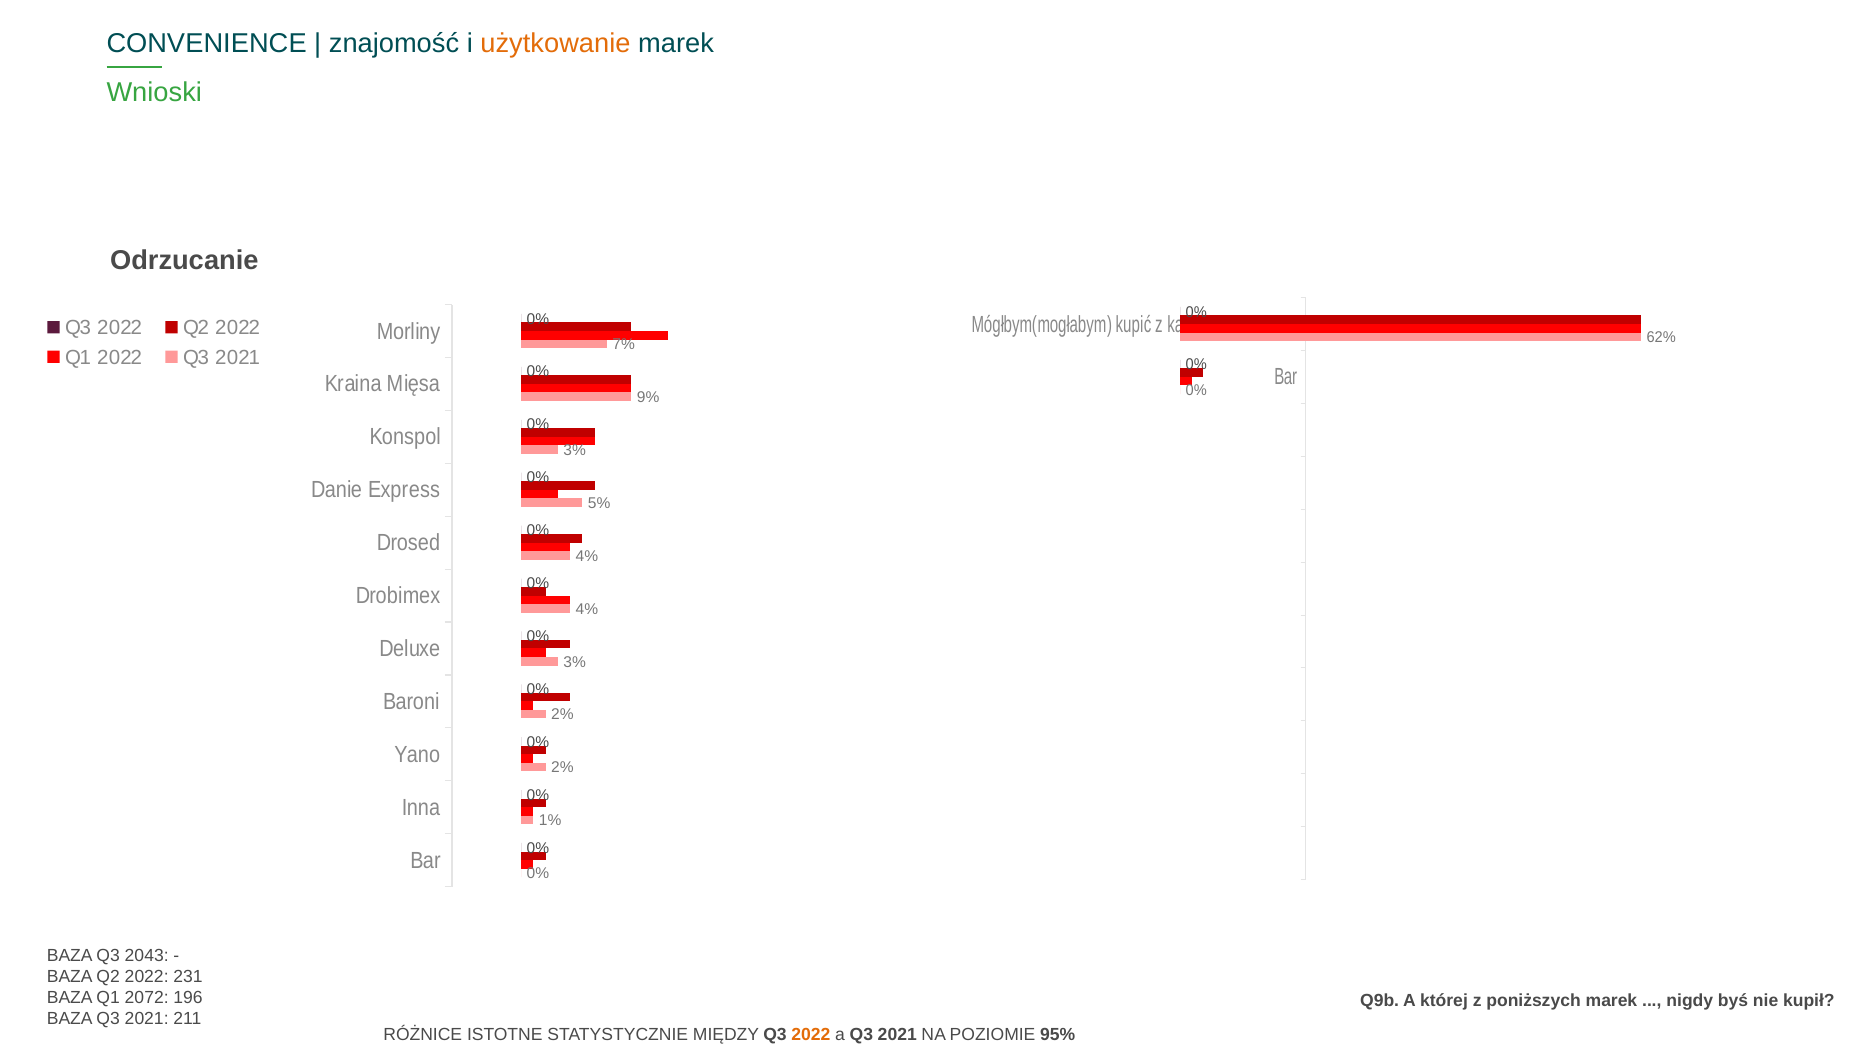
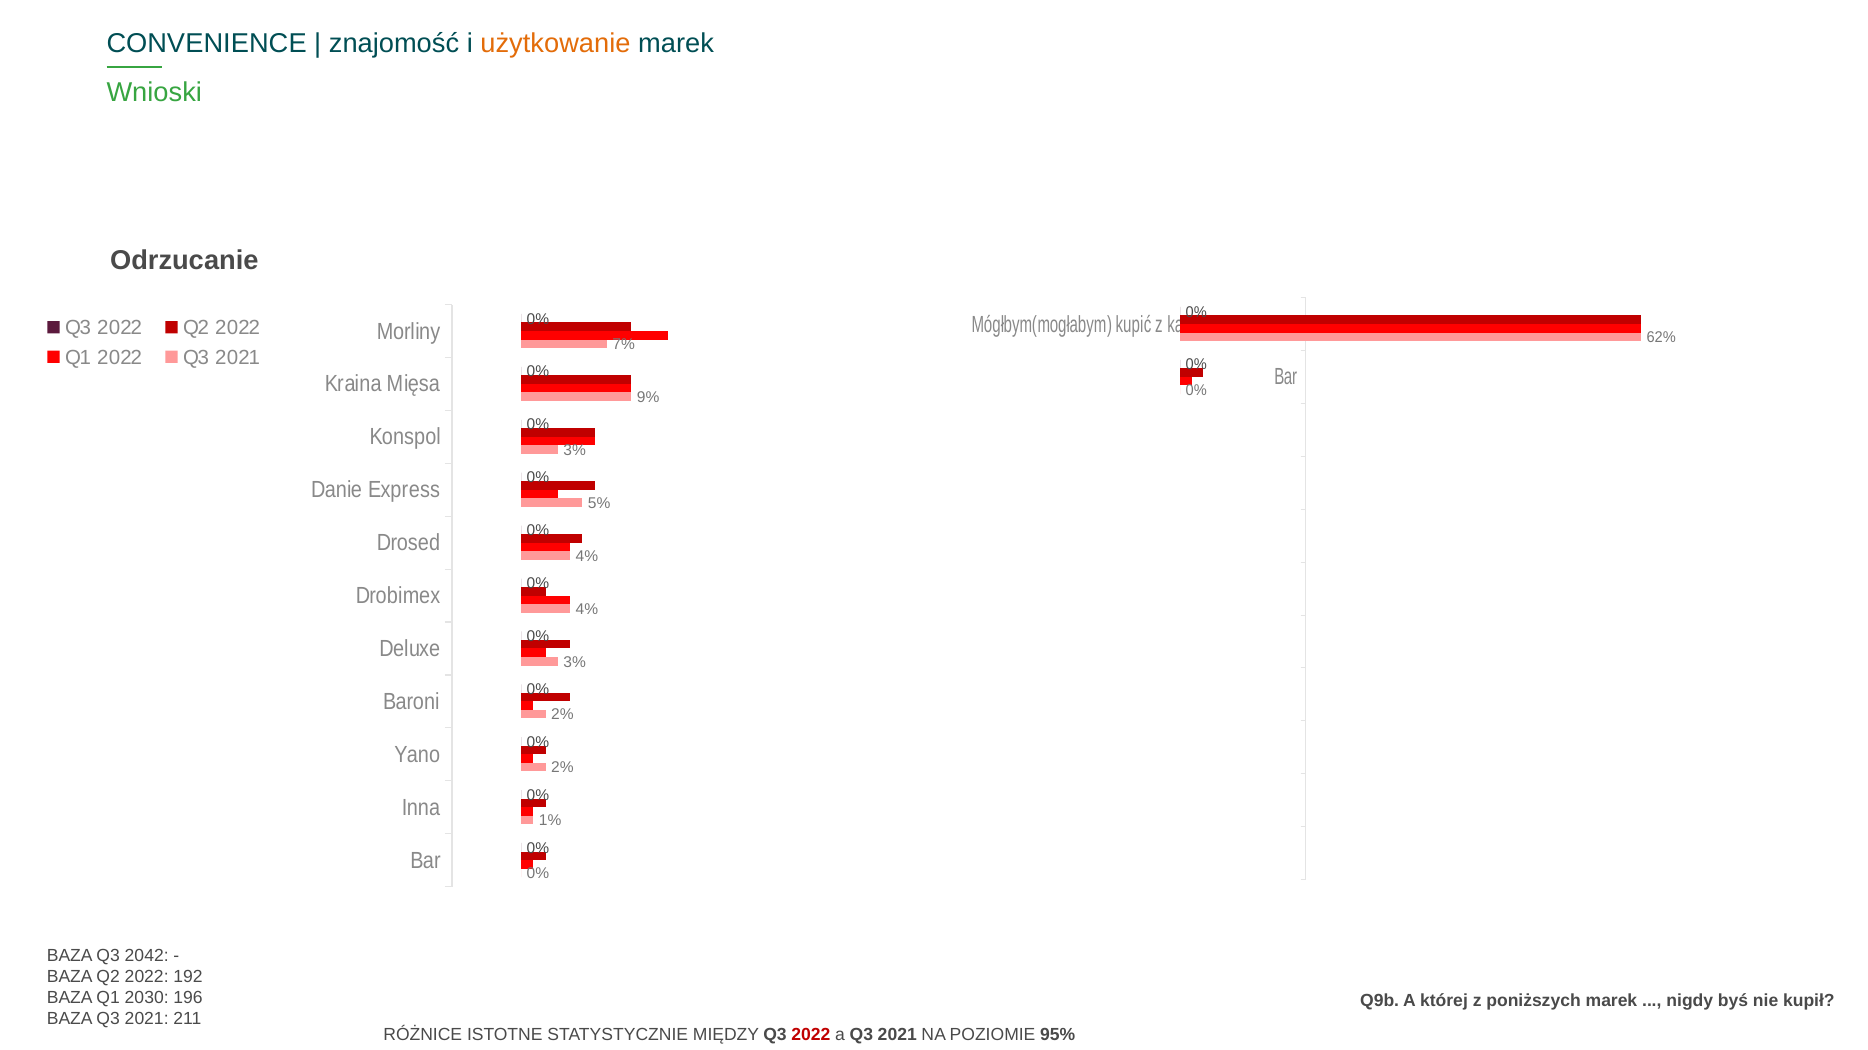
2043: 2043 -> 2042 (147, 956)
231: 231 -> 192 (188, 977)
2072: 2072 -> 2030 (147, 998)
2022 colour: orange -> red (811, 1036)
